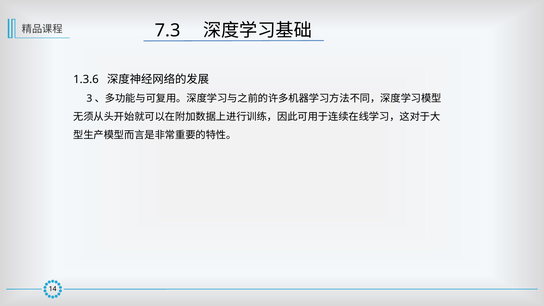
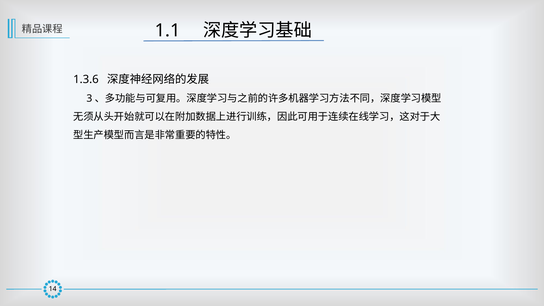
7.3: 7.3 -> 1.1 (168, 30)
